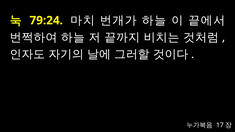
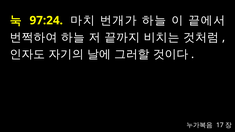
79:24: 79:24 -> 97:24 (46, 20)
